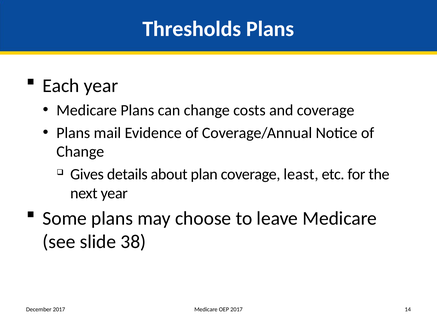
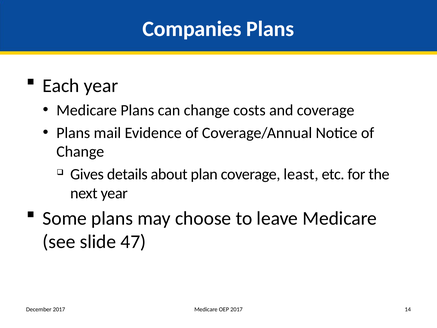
Thresholds: Thresholds -> Companies (192, 29)
38: 38 -> 47 (133, 241)
